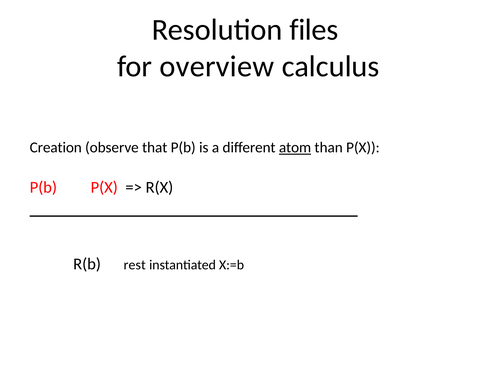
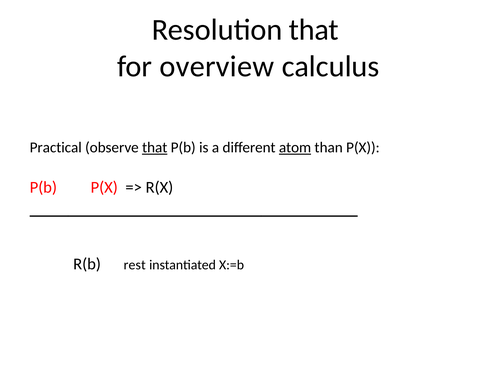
Resolution files: files -> that (314, 30)
Creation: Creation -> Practical (56, 148)
that underline: none -> present (155, 148)
